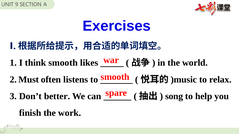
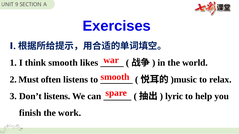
Don’t better: better -> listens (57, 96)
song: song -> lyric (174, 96)
